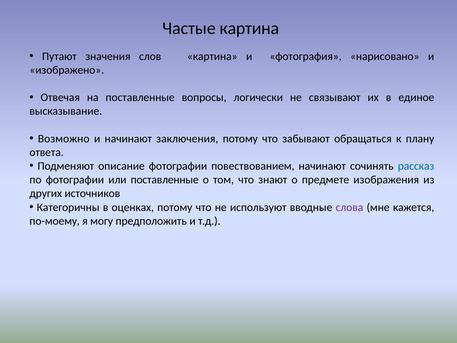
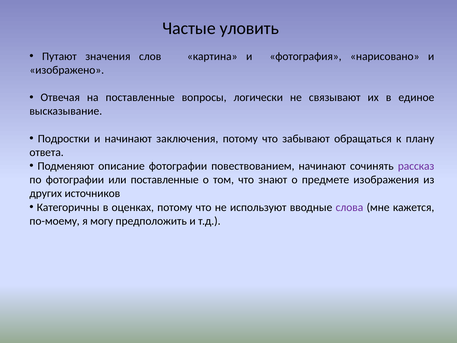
Частые картина: картина -> уловить (249, 28)
Возможно: Возможно -> Подростки (64, 139)
рассказ colour: blue -> purple (416, 166)
